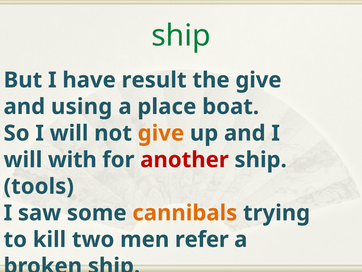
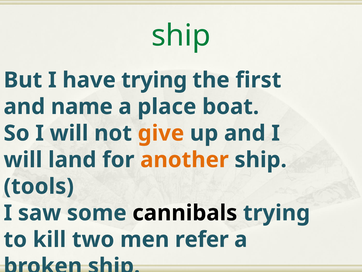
have result: result -> trying (154, 80)
the give: give -> first (258, 80)
using: using -> name (82, 106)
with: with -> land (72, 160)
another colour: red -> orange (184, 160)
cannibals colour: orange -> black (185, 213)
